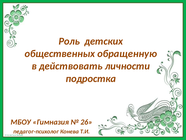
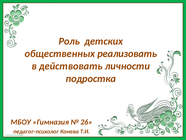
обращенную: обращенную -> реализовать (127, 54)
